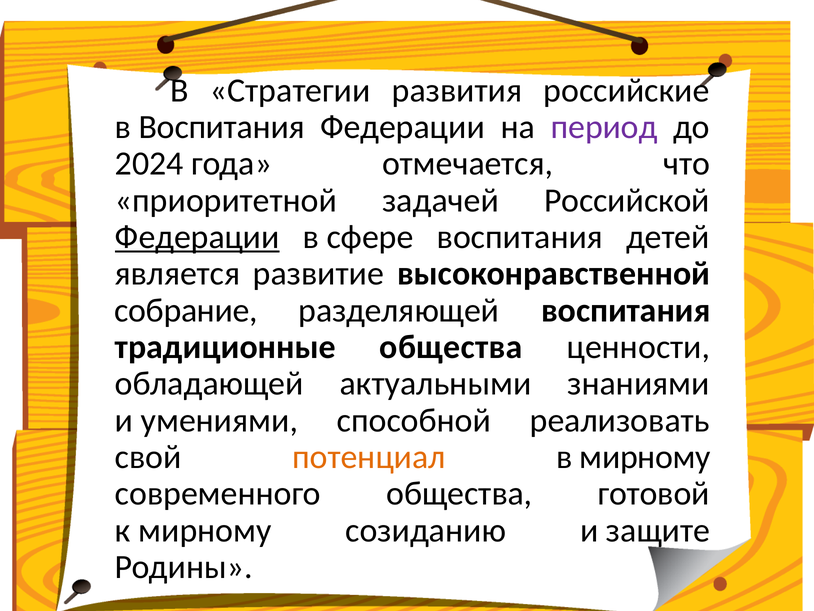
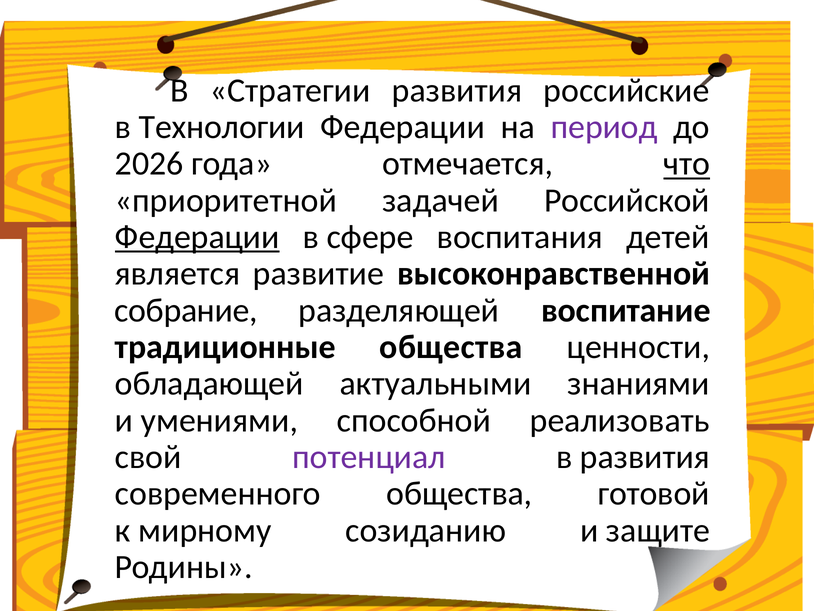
в Воспитания: Воспитания -> Технологии (222, 127)
2024: 2024 -> 2026 (149, 164)
что underline: none -> present (687, 164)
разделяющей воспитания: воспитания -> воспитание (626, 310)
потенциал colour: orange -> purple (369, 457)
в мирному: мирному -> развития (645, 457)
